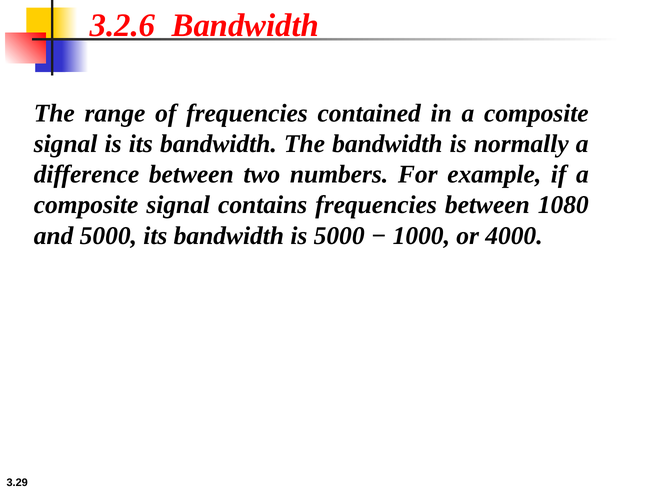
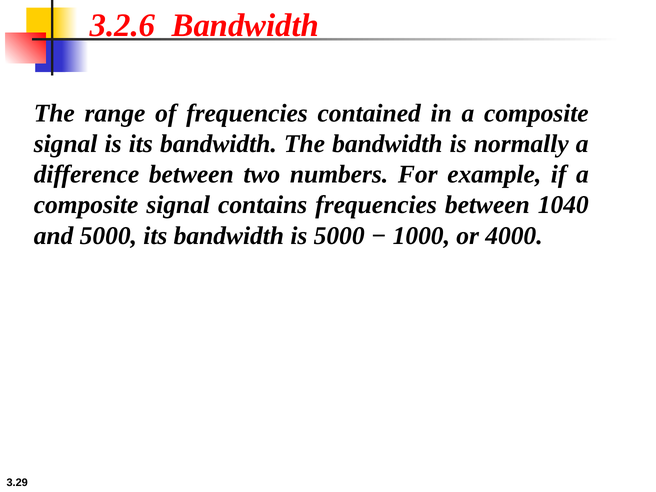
1080: 1080 -> 1040 (563, 205)
